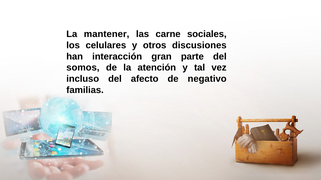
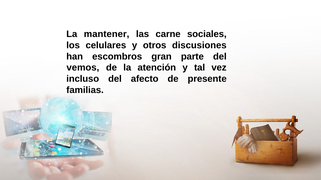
interacción: interacción -> escombros (117, 57)
somos: somos -> vemos (83, 68)
negativo: negativo -> presente (207, 79)
